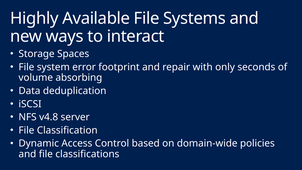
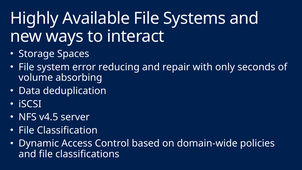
footprint: footprint -> reducing (119, 67)
v4.8: v4.8 -> v4.5 (49, 117)
